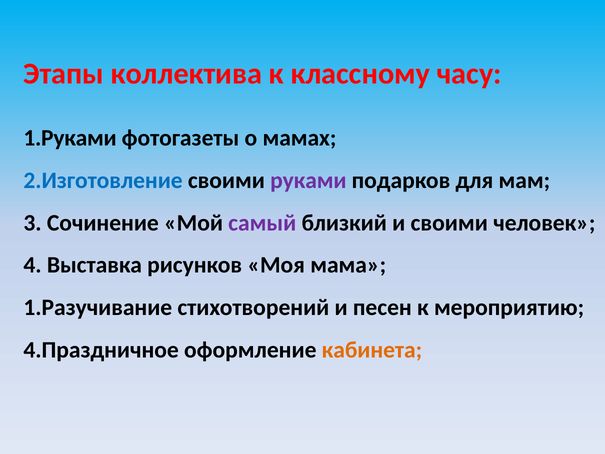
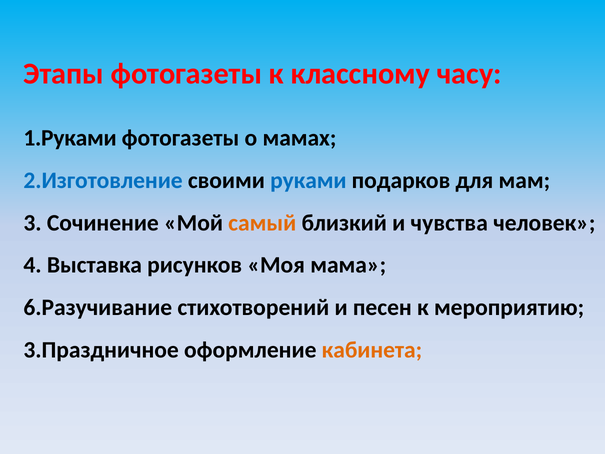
Этапы коллектива: коллектива -> фотогазеты (186, 74)
руками colour: purple -> blue (308, 180)
самый colour: purple -> orange (262, 223)
и своими: своими -> чувства (449, 223)
1.Разучивание: 1.Разучивание -> 6.Разучивание (98, 307)
4.Праздничное: 4.Праздничное -> 3.Праздничное (101, 350)
